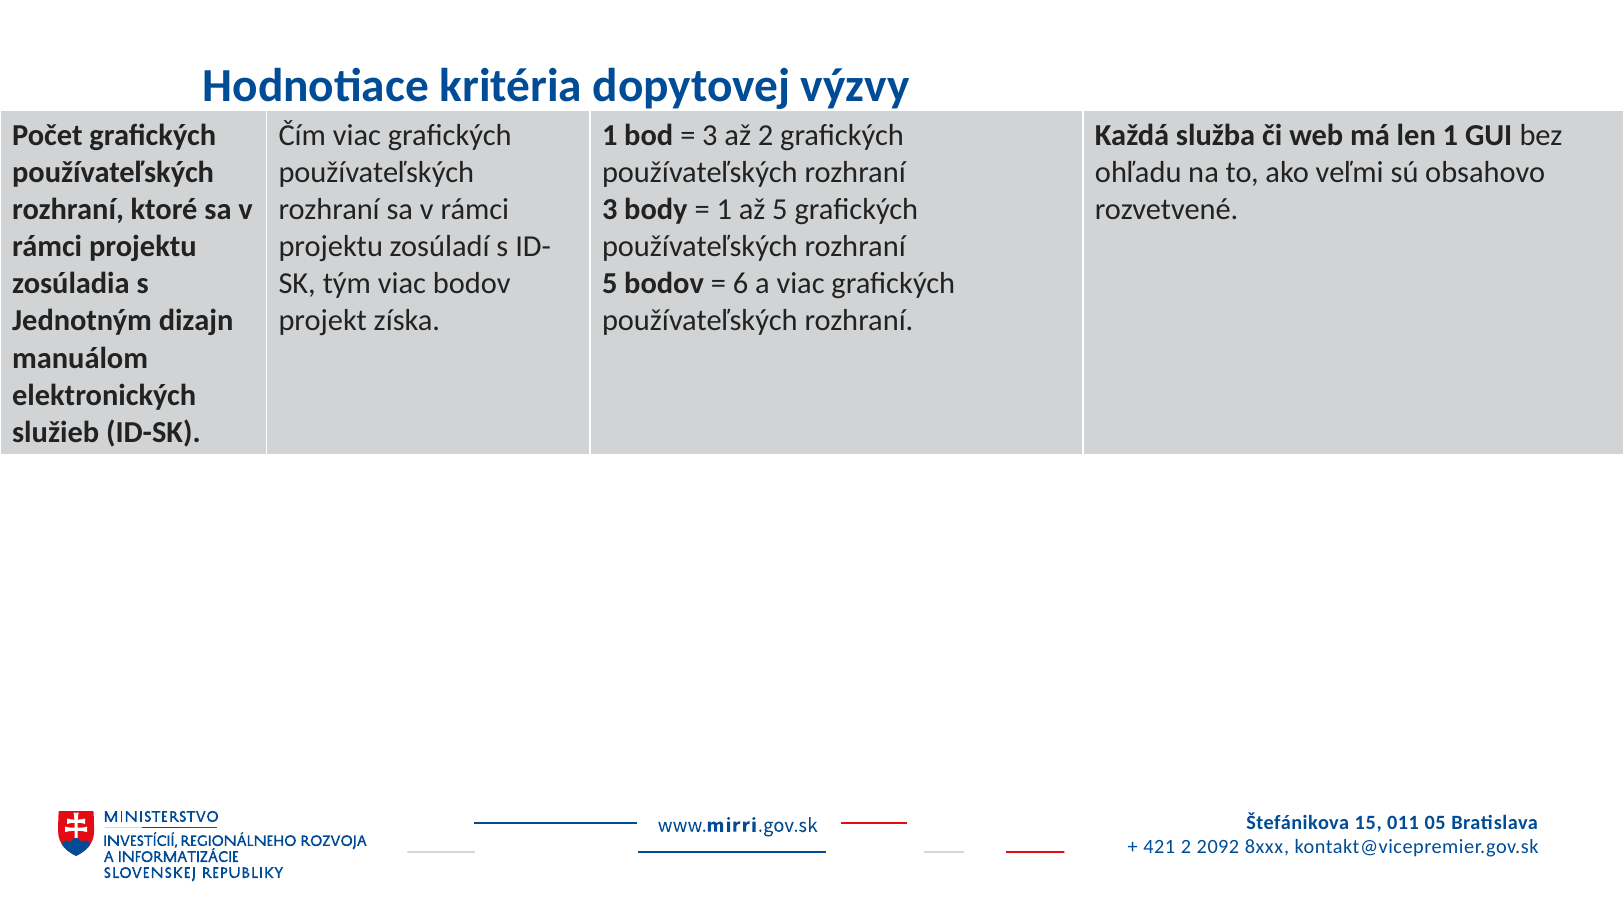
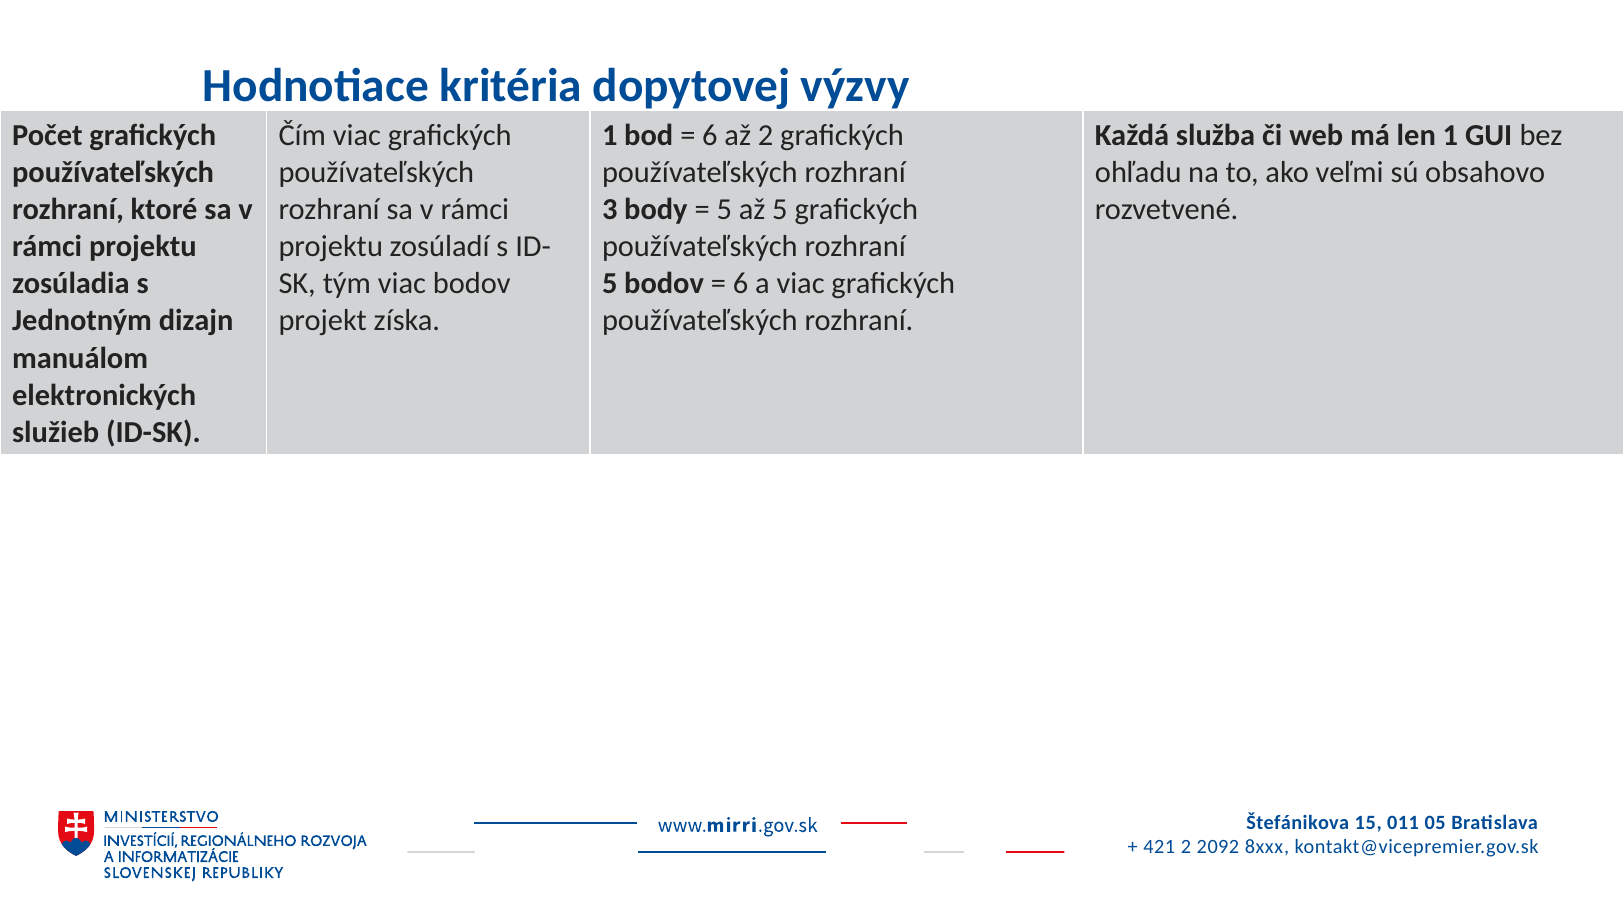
3: 3 -> 6 (710, 135)
1: 1 -> 5 (724, 210)
